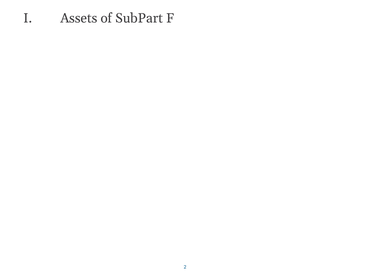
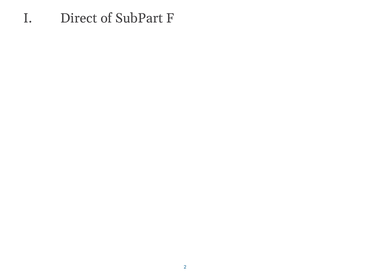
Assets: Assets -> Direct (79, 18)
